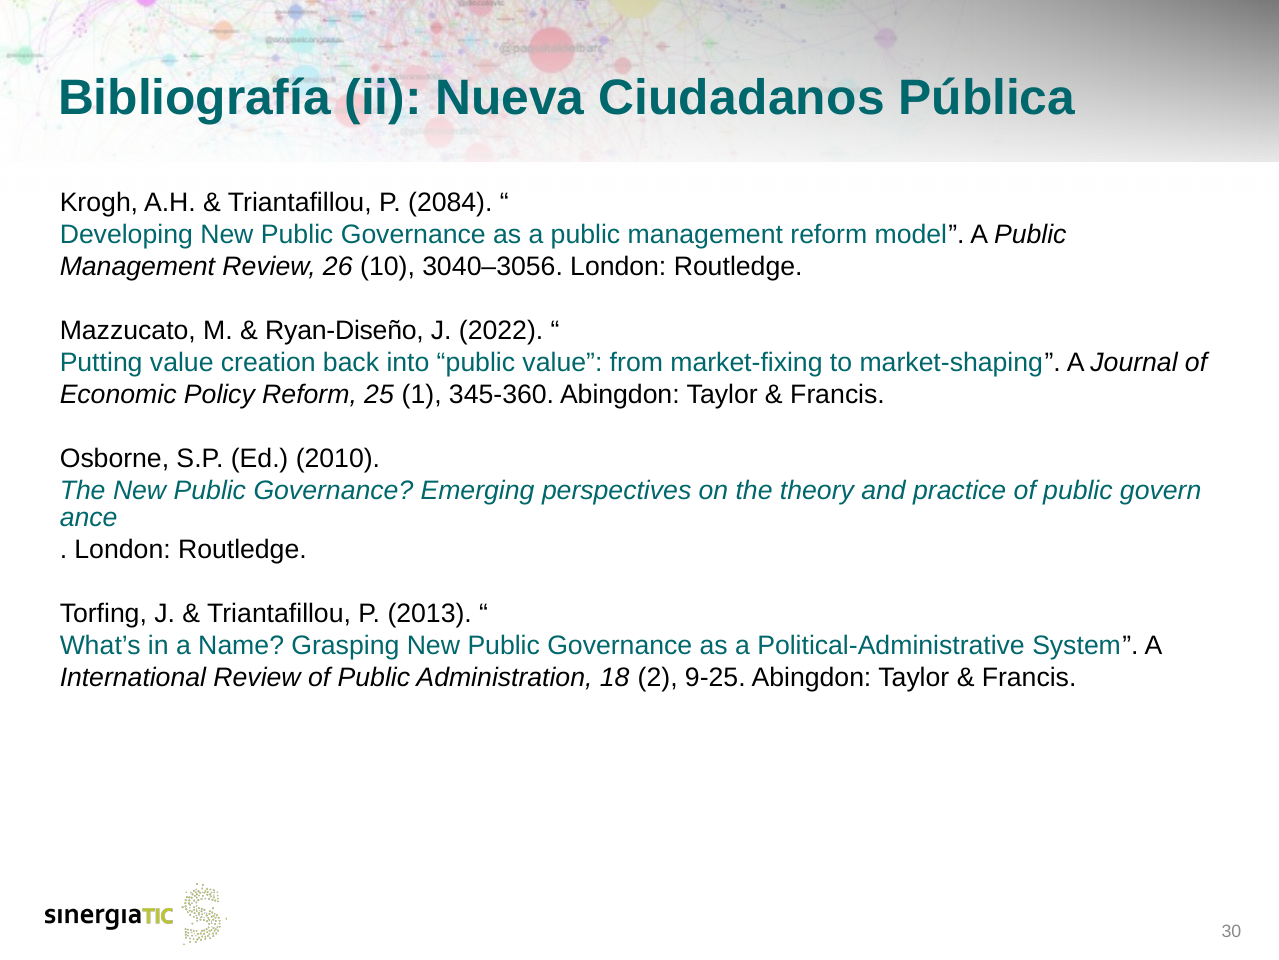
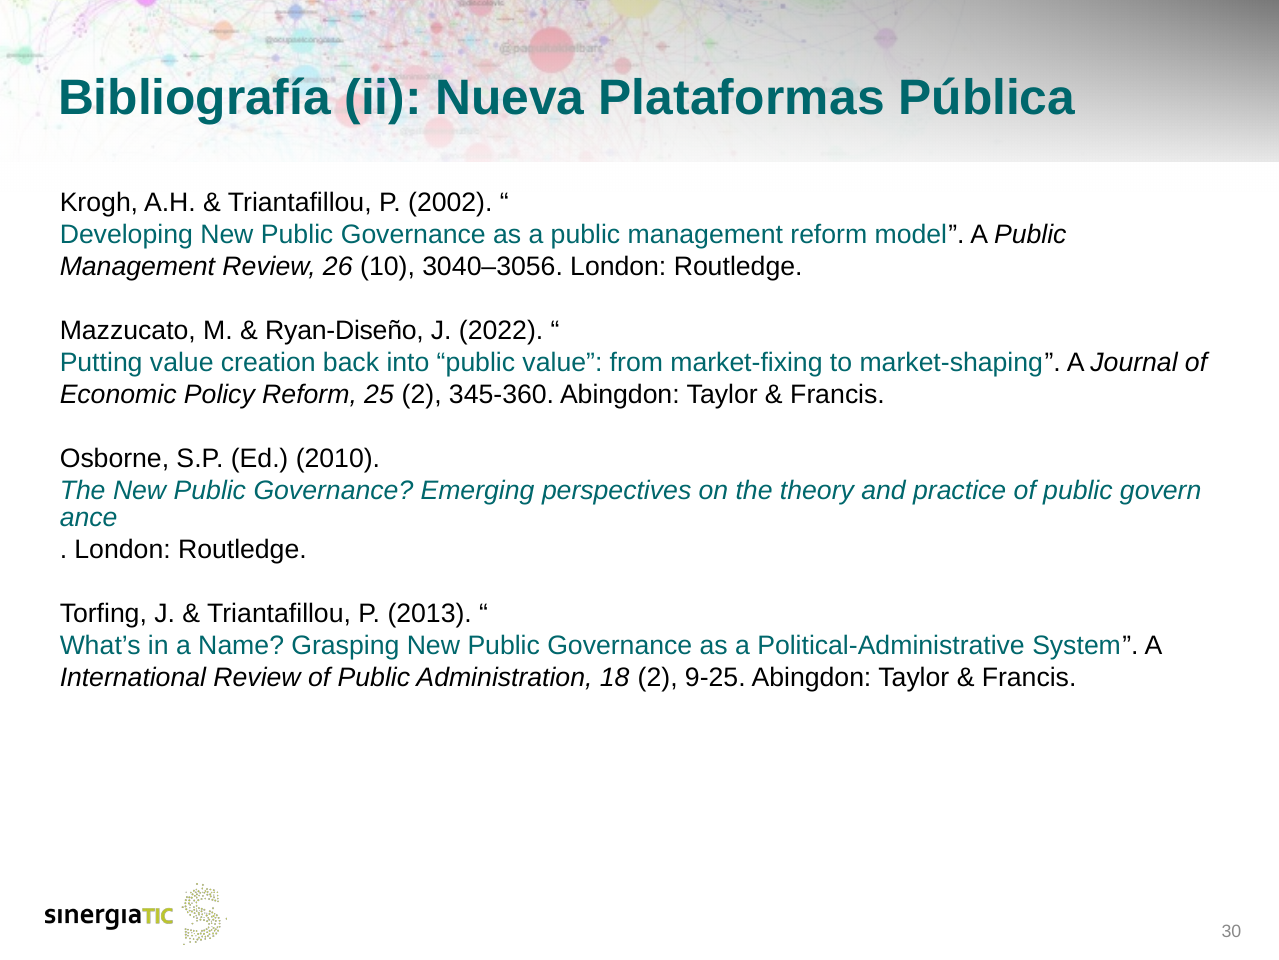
Ciudadanos: Ciudadanos -> Plataformas (741, 98)
2084: 2084 -> 2002 (450, 203)
25 1: 1 -> 2 (422, 395)
